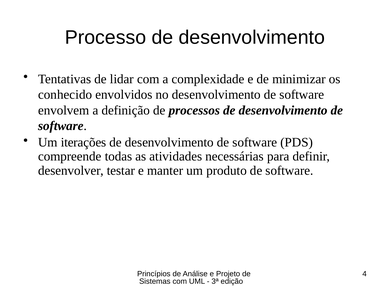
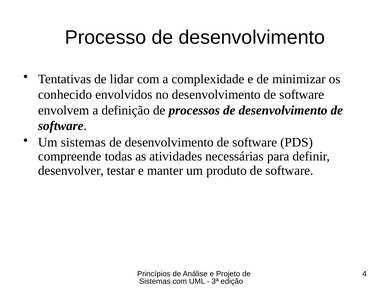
Um iterações: iterações -> sistemas (83, 142)
